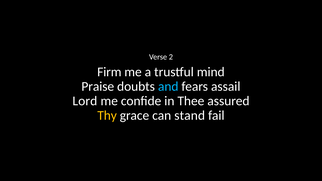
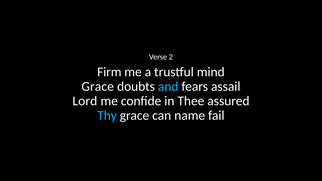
Praise: Praise -> Grace (98, 86)
Thy colour: yellow -> light blue (107, 115)
stand: stand -> name (190, 115)
